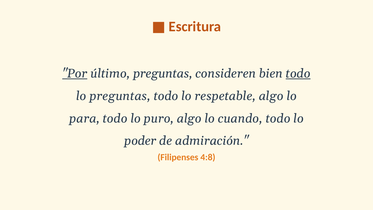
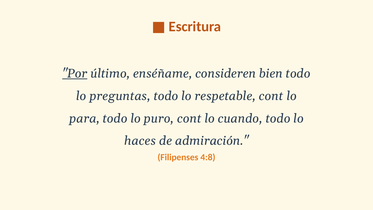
último preguntas: preguntas -> enséñame (163, 74)
todo underline: present -> none (298, 74)
respetable algo: algo -> cont (271, 96)
puro algo: algo -> cont (189, 118)
poder: poder -> haces (140, 141)
